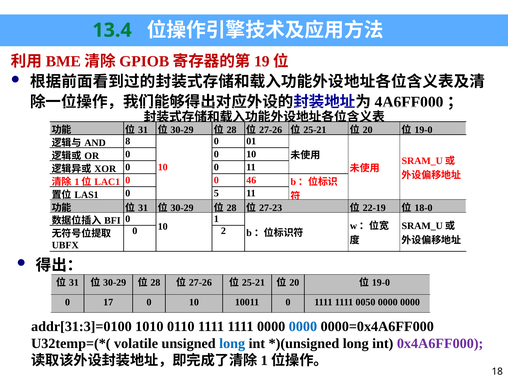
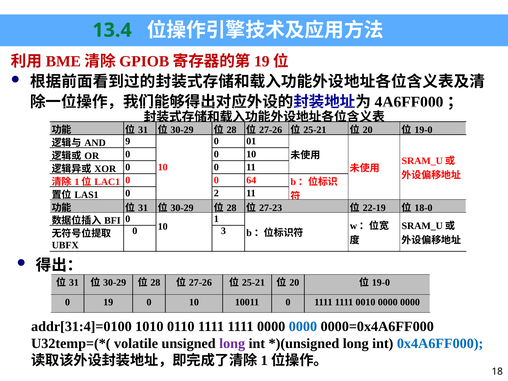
8: 8 -> 9 (128, 141)
46: 46 -> 64 (251, 180)
5: 5 -> 2 (216, 193)
2: 2 -> 3 (223, 231)
17: 17 -> 19 (108, 302)
0050: 0050 -> 0010 (365, 302)
addr[31:3]=0100: addr[31:3]=0100 -> addr[31:4]=0100 (81, 326)
long colour: blue -> purple (232, 343)
0x4A6FF000 colour: purple -> blue (440, 343)
